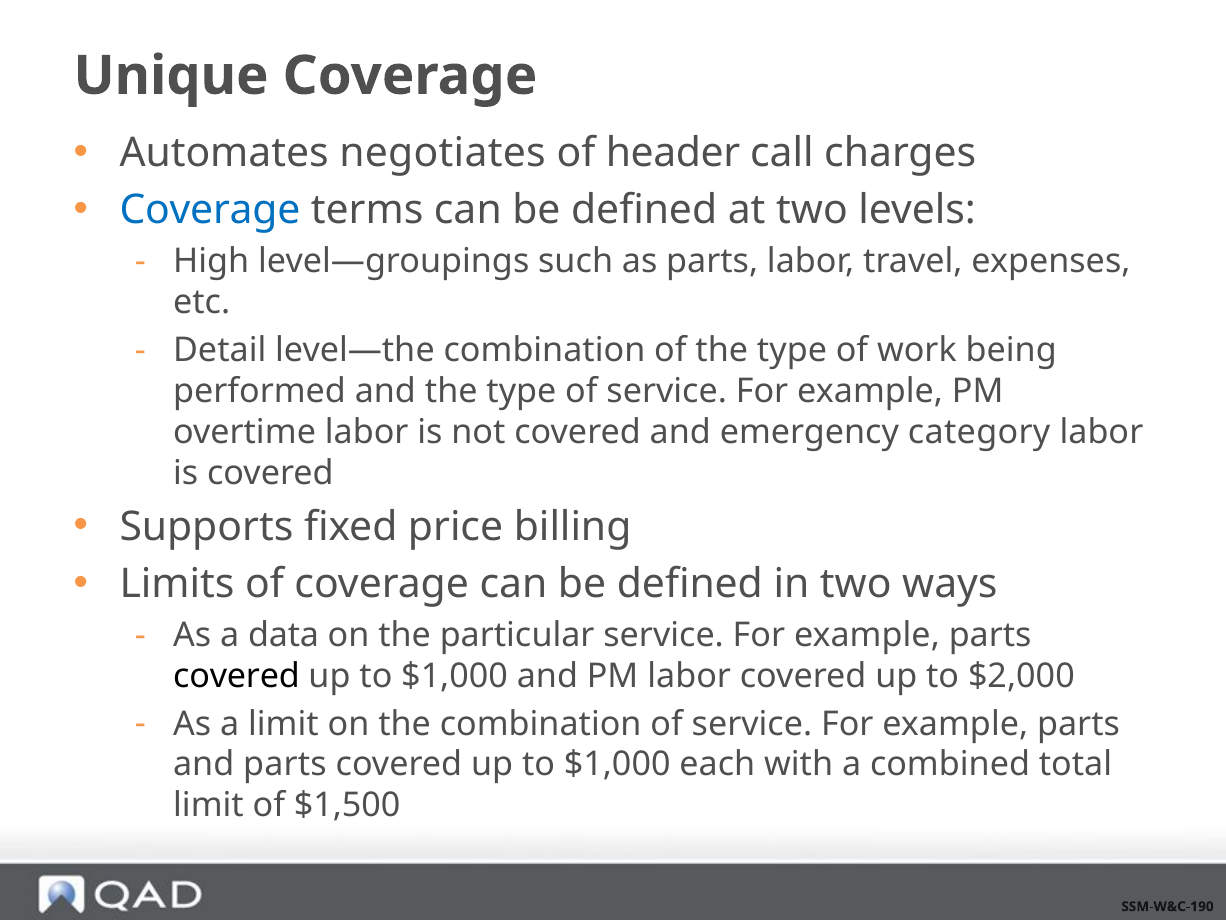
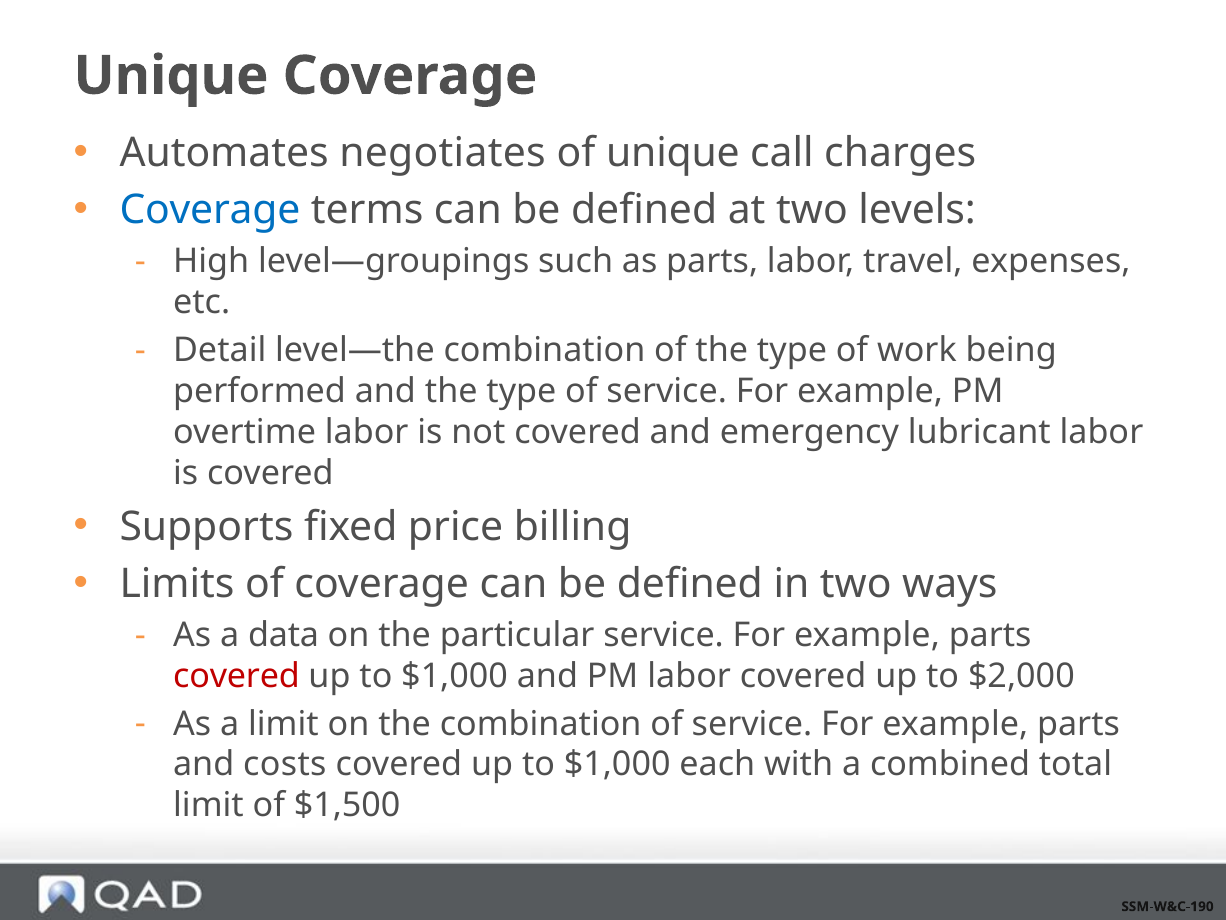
of header: header -> unique (673, 153)
category: category -> lubricant (979, 432)
covered colour: black -> red (236, 676)
and parts: parts -> costs (285, 764)
